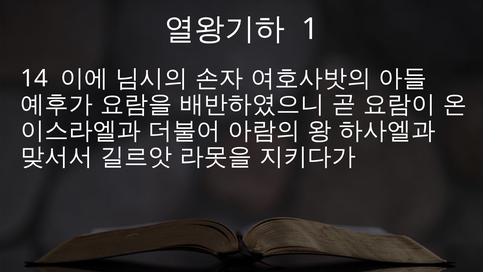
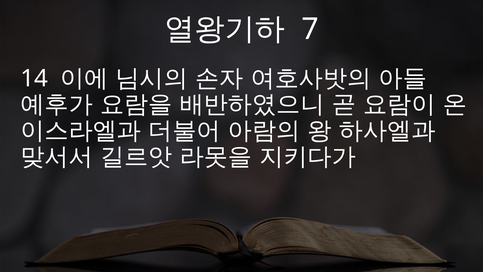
1: 1 -> 7 (310, 29)
